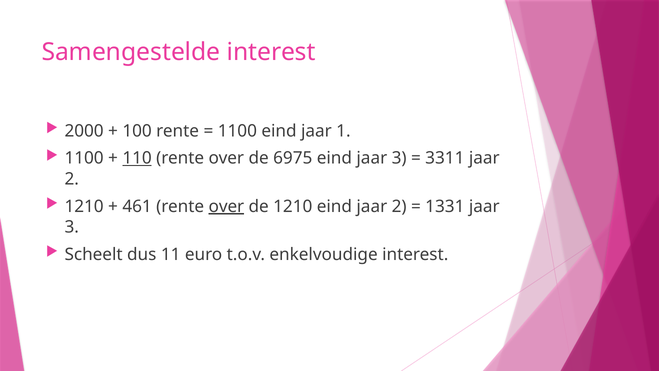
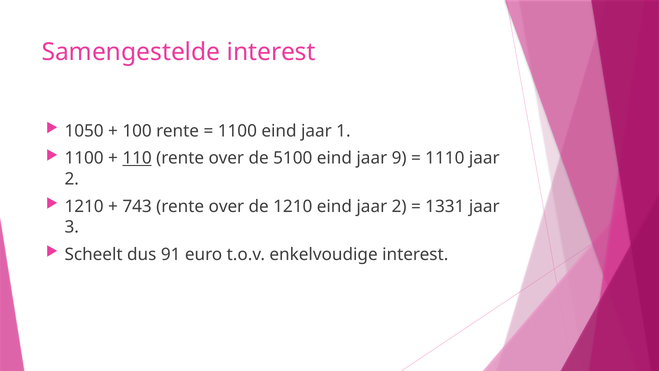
2000: 2000 -> 1050 (84, 131)
6975: 6975 -> 5100 (293, 158)
eind jaar 3: 3 -> 9 (399, 158)
3311: 3311 -> 1110 (445, 158)
461: 461 -> 743 (137, 206)
over underline: present -> none (226, 206)
11: 11 -> 91 (171, 254)
